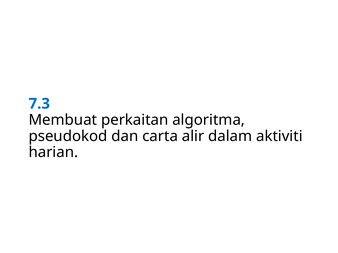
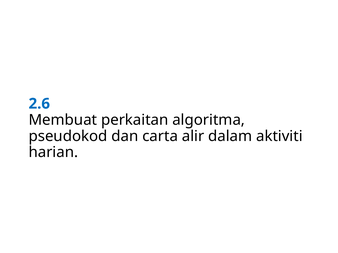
7.3: 7.3 -> 2.6 (39, 104)
